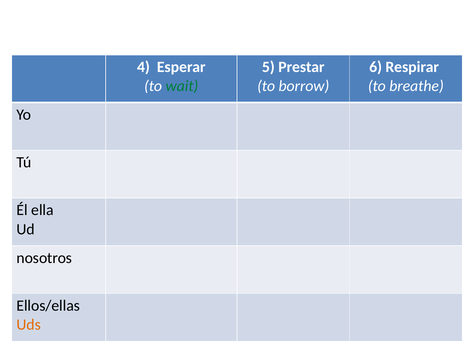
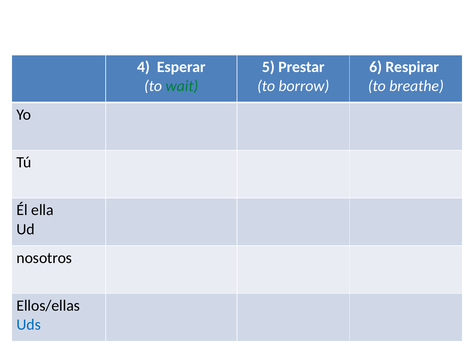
Uds colour: orange -> blue (29, 324)
